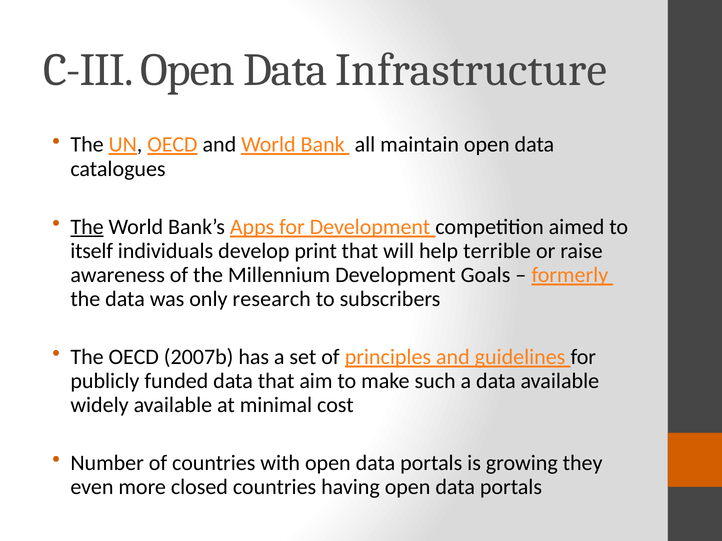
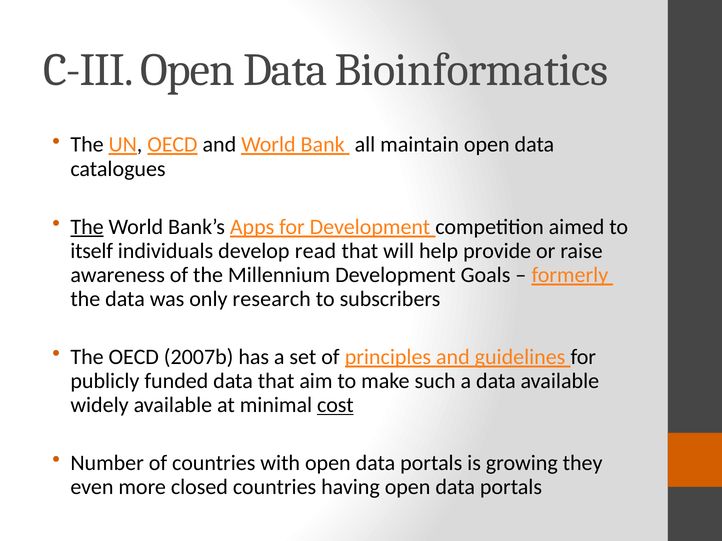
Infrastructure: Infrastructure -> Bioinformatics (471, 70)
print: print -> read (315, 251)
terrible: terrible -> provide (497, 251)
cost underline: none -> present (335, 405)
